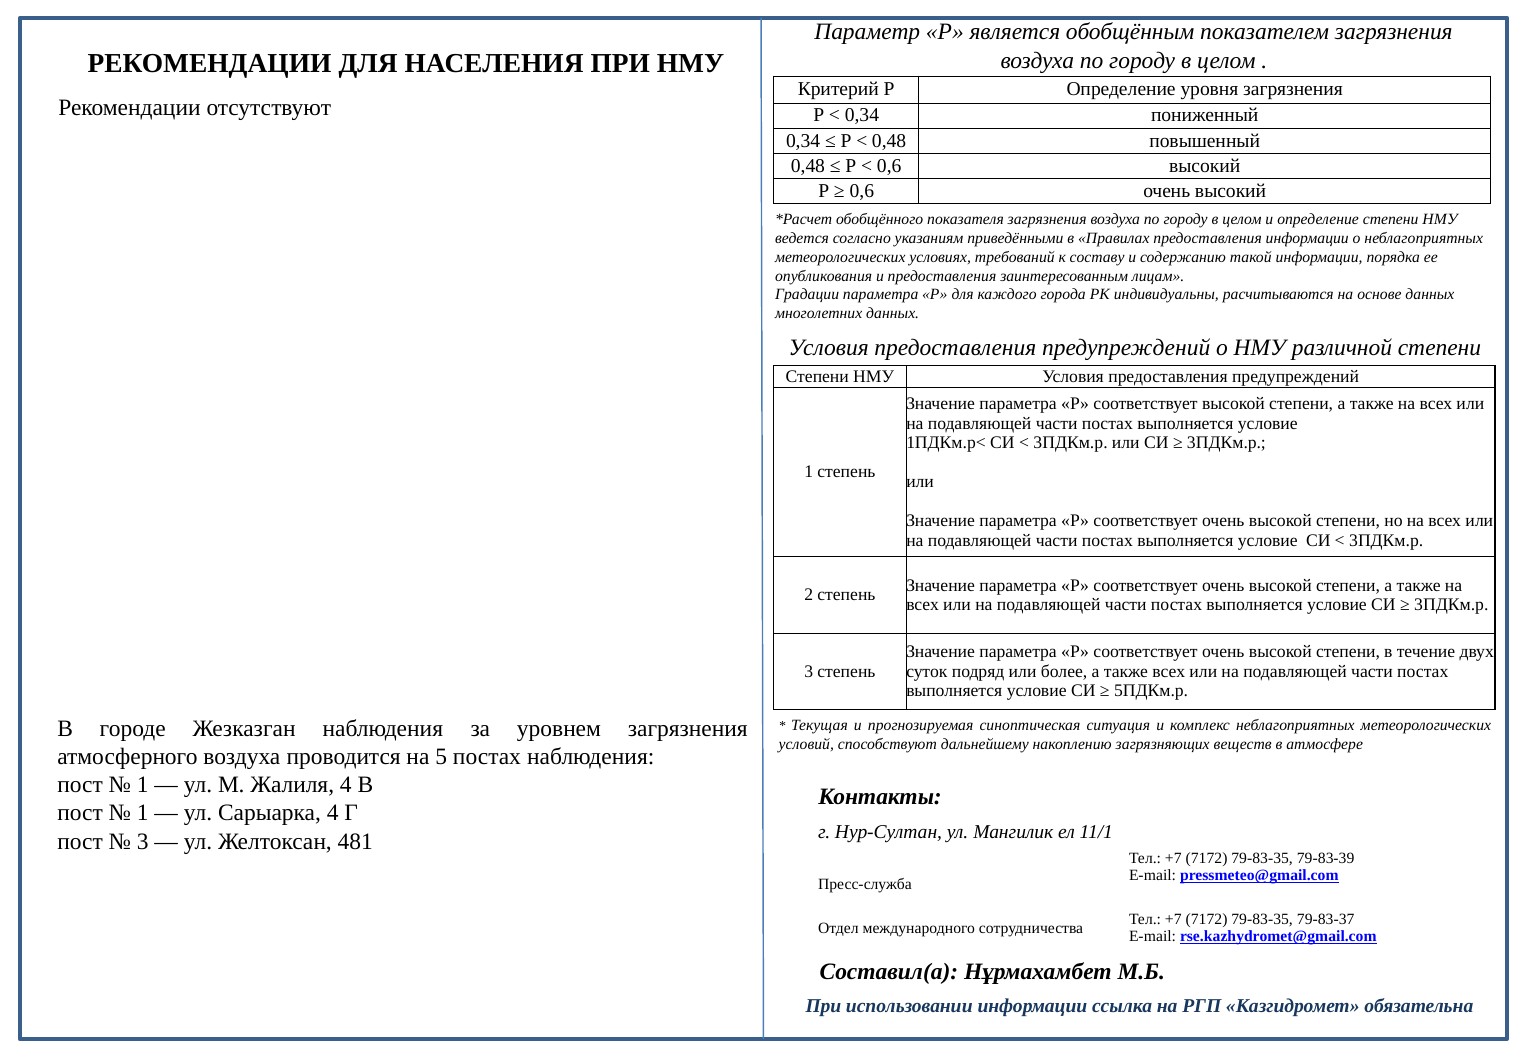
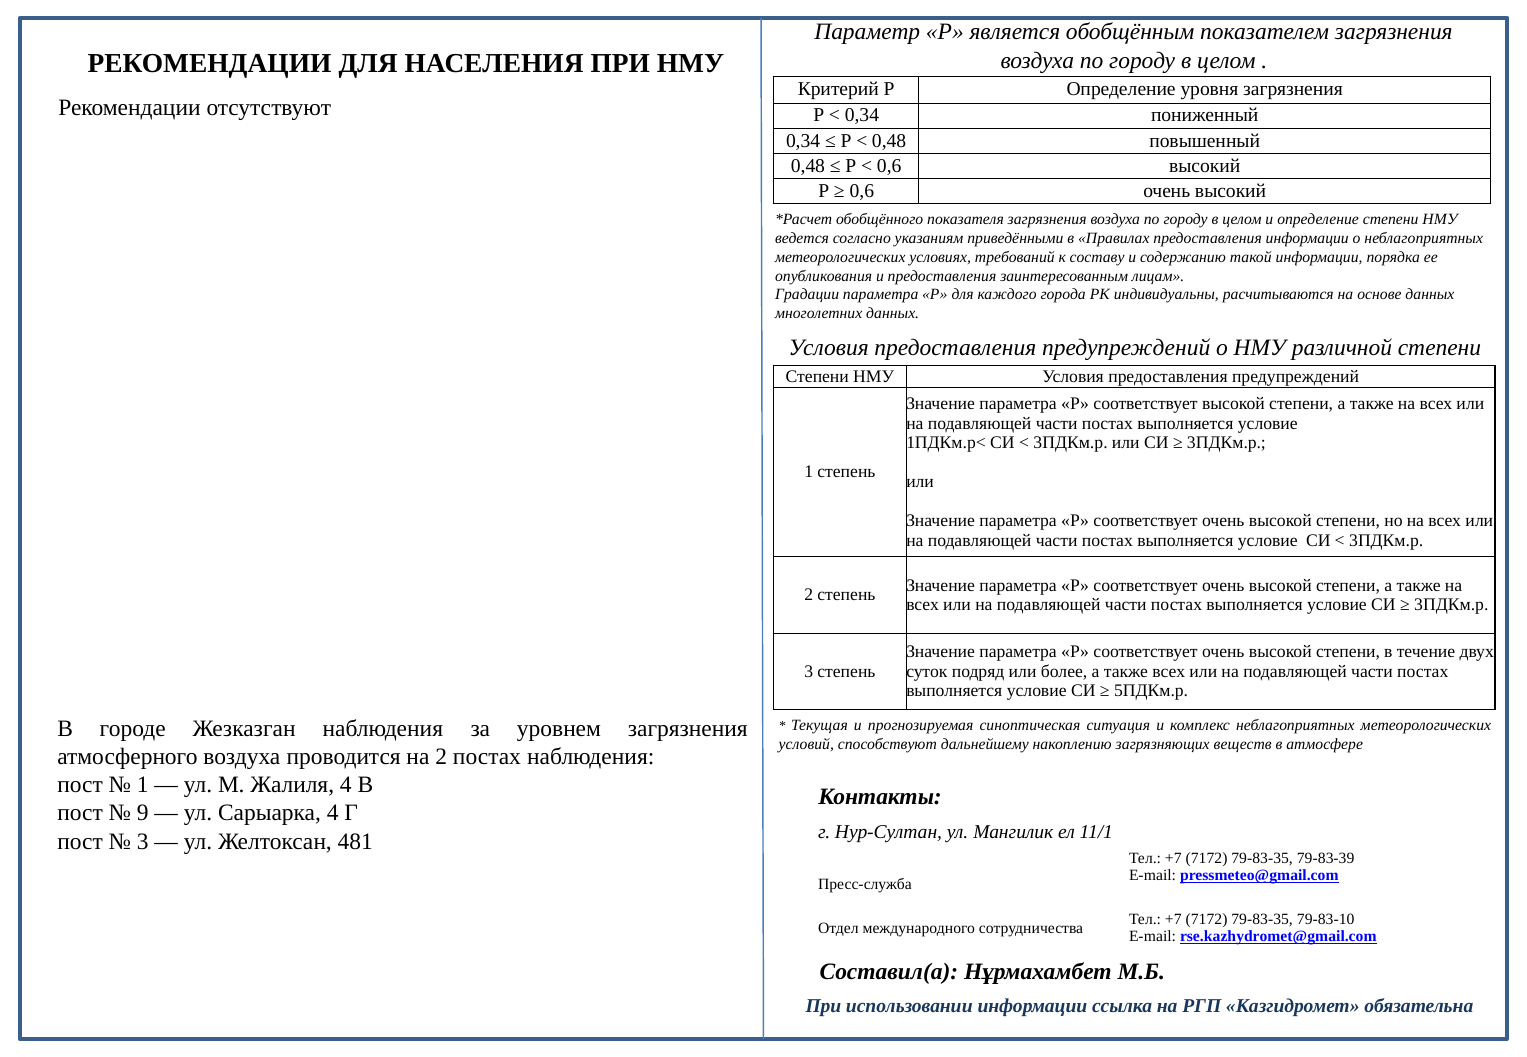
на 5: 5 -> 2 (441, 757)
1: 1 -> 9 (143, 813)
79-83-37: 79-83-37 -> 79-83-10 (1326, 919)
